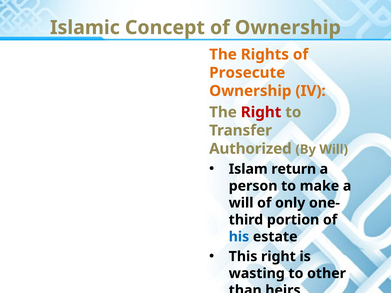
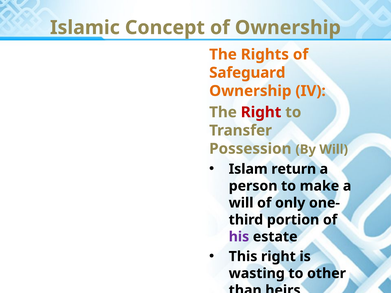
Prosecute: Prosecute -> Safeguard (247, 73)
Authorized: Authorized -> Possession (250, 149)
his colour: blue -> purple (239, 237)
